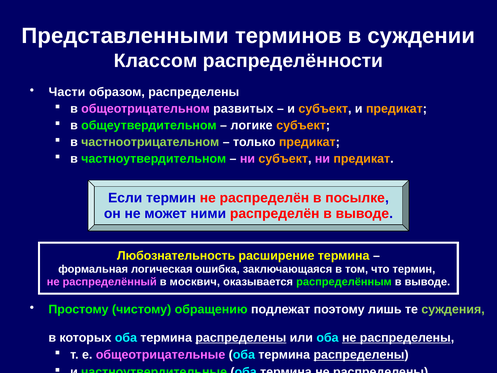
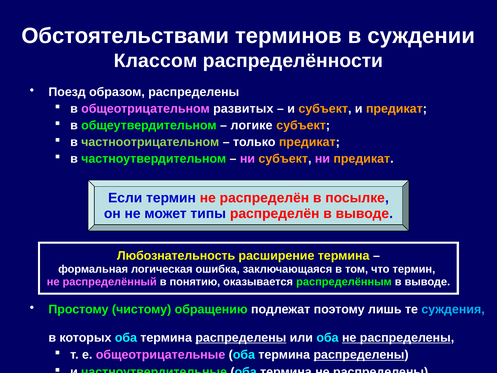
Представленными: Представленными -> Обстоятельствами (125, 36)
Части: Части -> Поезд (67, 92)
ними: ними -> типы (208, 213)
москвич: москвич -> понятию (195, 282)
суждения colour: light green -> light blue (453, 309)
